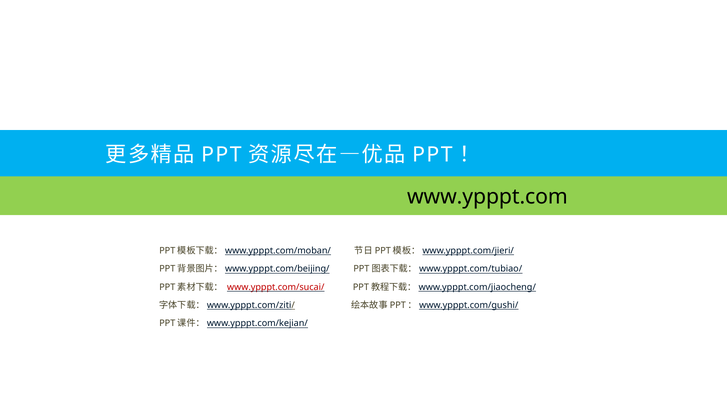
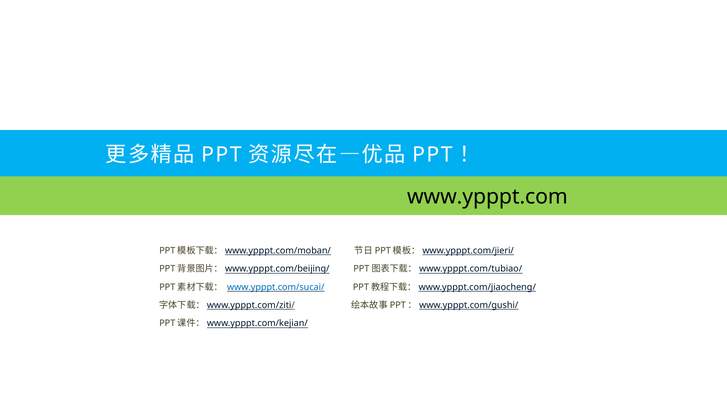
www.ypppt.com/sucai/ colour: red -> blue (276, 287)
